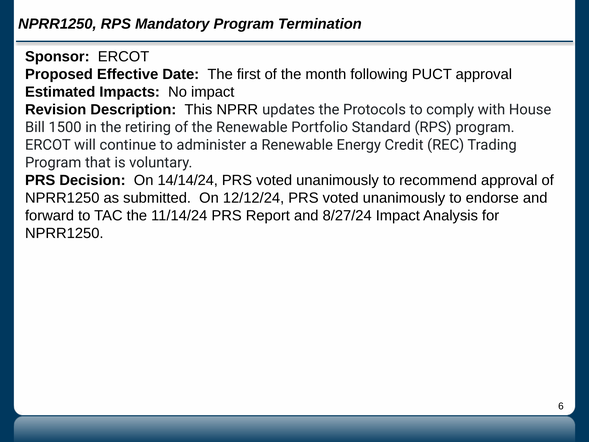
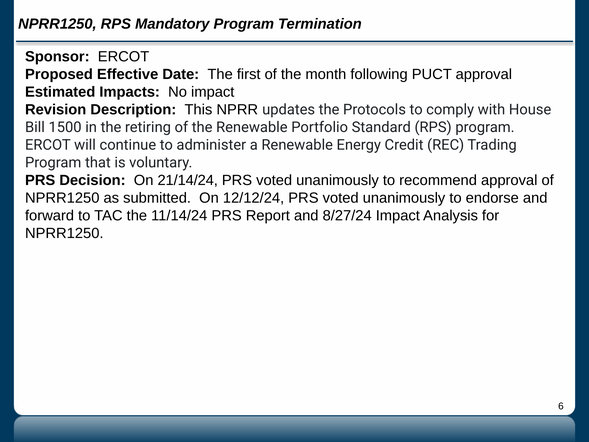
14/14/24: 14/14/24 -> 21/14/24 (188, 180)
